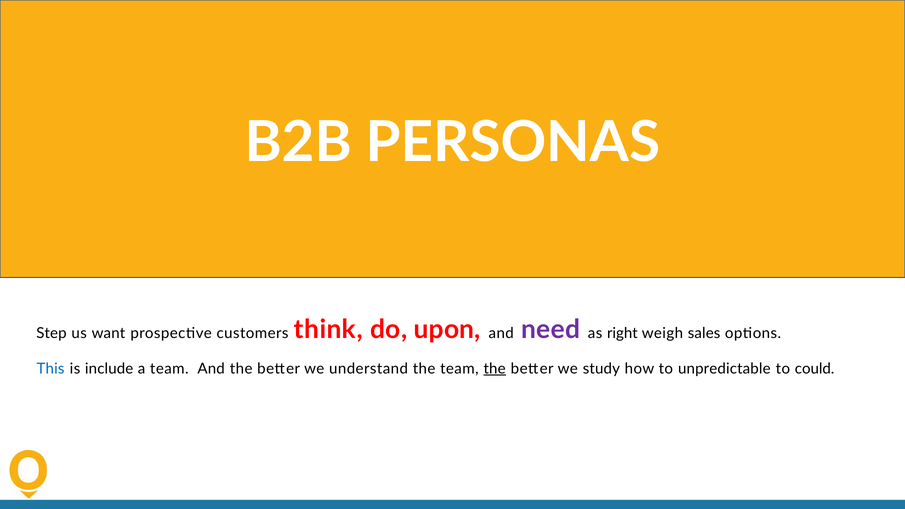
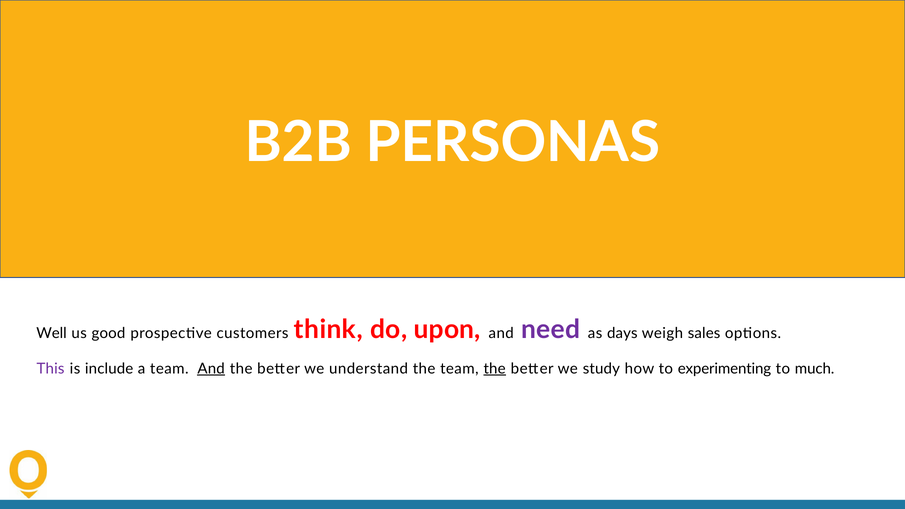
Step: Step -> Well (52, 333)
want: want -> good (108, 333)
right: right -> days (622, 333)
This colour: blue -> purple (51, 369)
And underline: none -> present (211, 369)
unpredictable: unpredictable -> experimenting (724, 369)
could: could -> much (815, 369)
